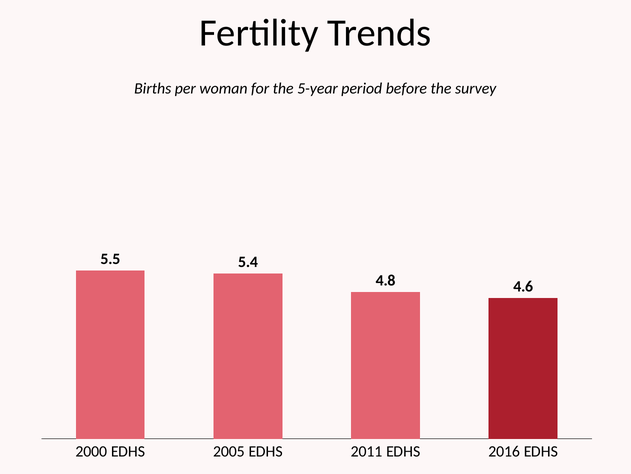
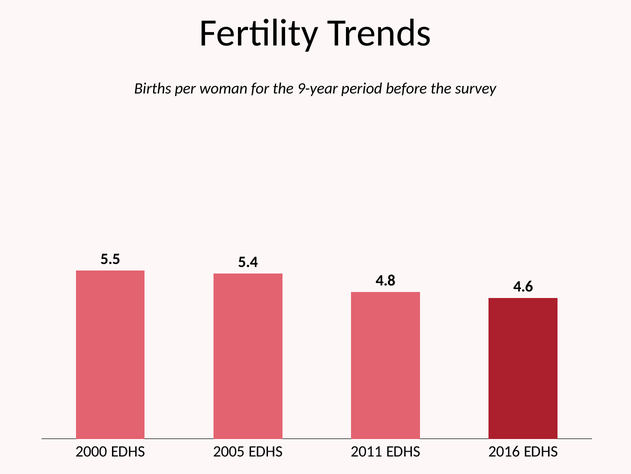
5-year: 5-year -> 9-year (317, 88)
